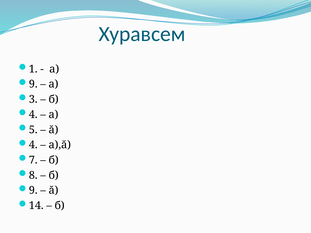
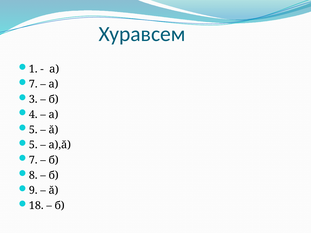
9: 9 -> 7 (33, 84)
4: 4 -> 5 (33, 145)
14: 14 -> 18 (36, 206)
